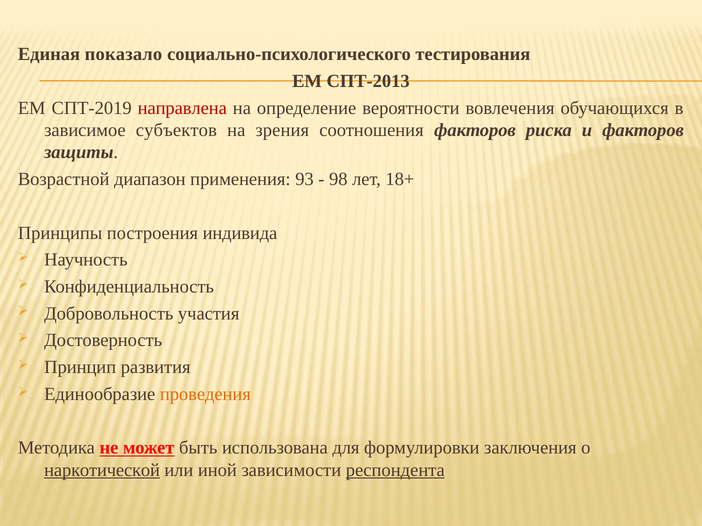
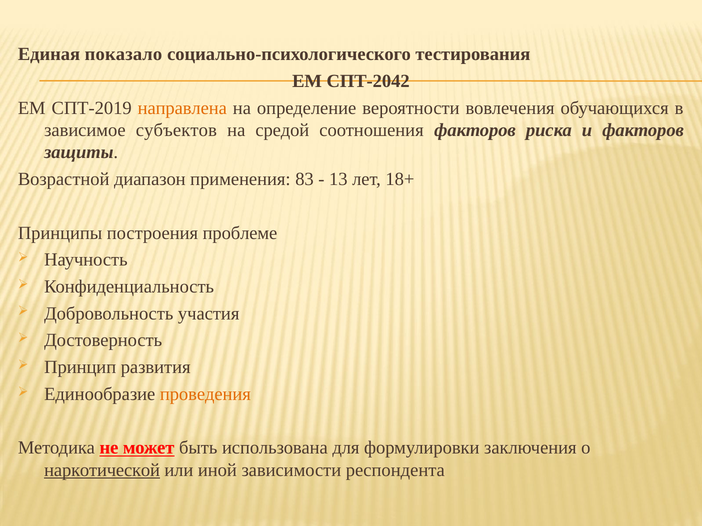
СПТ-2013: СПТ-2013 -> СПТ-2042 (368, 81)
направлена colour: red -> orange (182, 108)
зрения: зрения -> средой (282, 130)
93: 93 -> 83 (304, 179)
98: 98 -> 13 (338, 179)
индивида: индивида -> проблеме (240, 233)
респондента underline: present -> none (395, 471)
